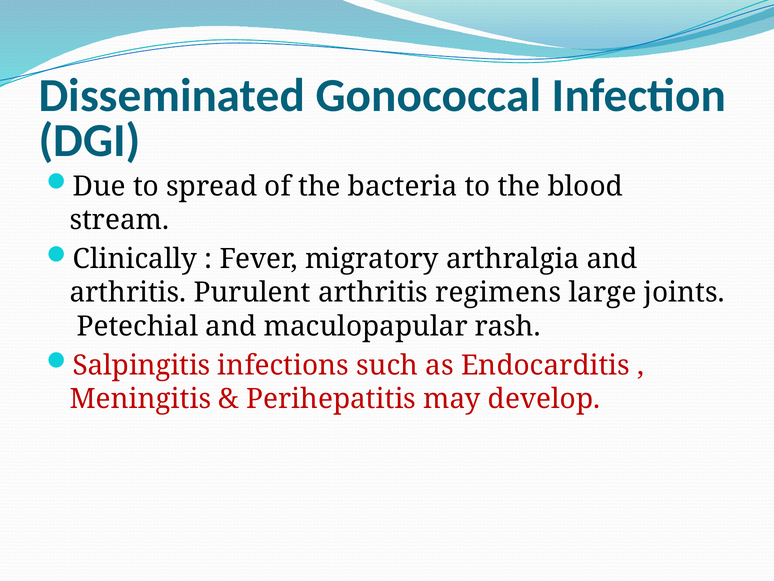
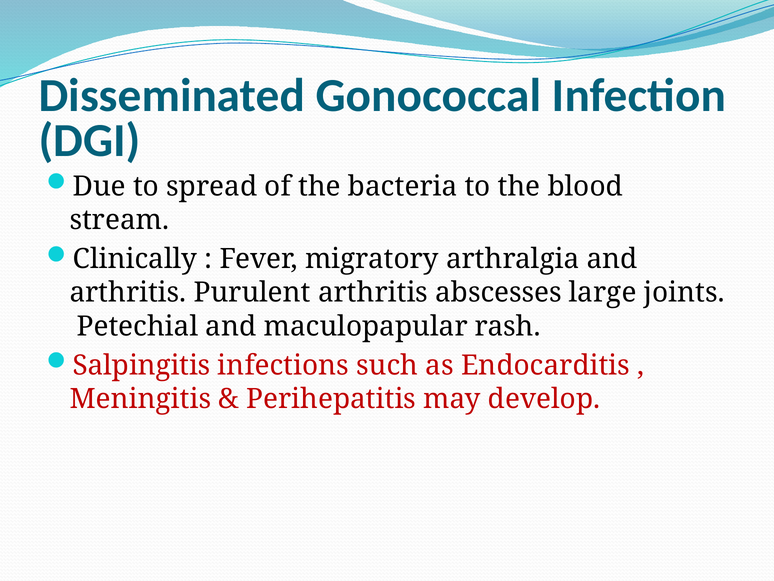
regimens: regimens -> abscesses (498, 292)
